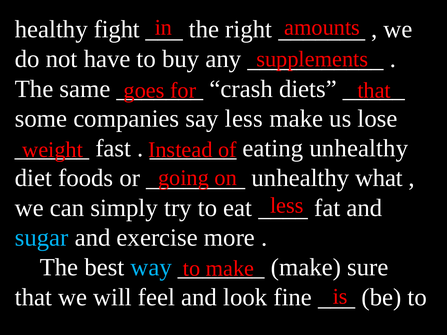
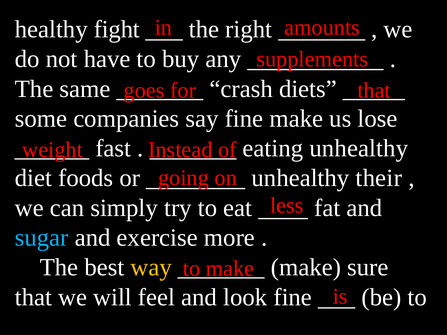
say less: less -> fine (244, 119)
what: what -> their (379, 178)
way colour: light blue -> yellow (151, 268)
